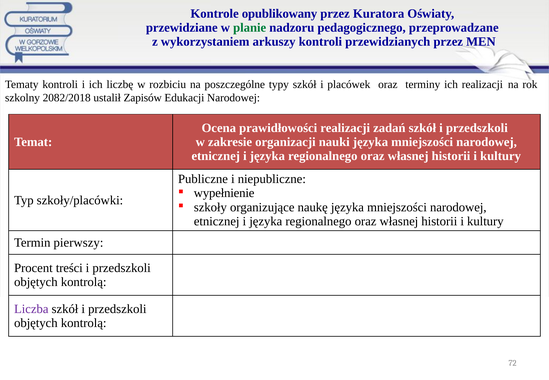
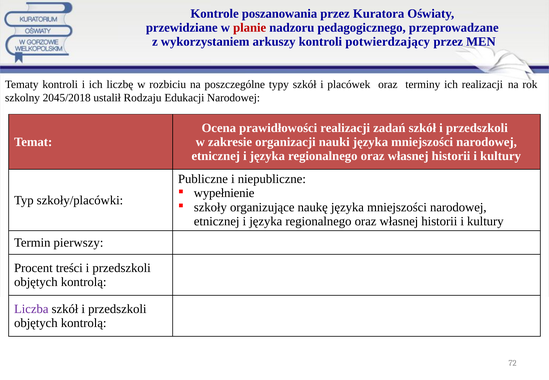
opublikowany: opublikowany -> poszanowania (280, 14)
planie colour: green -> red (250, 28)
przewidzianych: przewidzianych -> potwierdzający (388, 42)
2082/2018: 2082/2018 -> 2045/2018 (67, 98)
Zapisów: Zapisów -> Rodzaju (143, 98)
